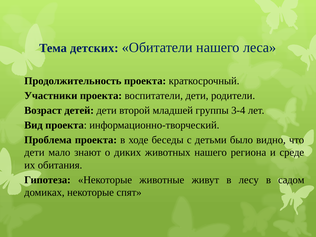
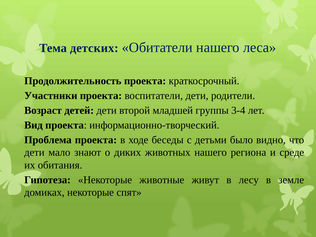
садом: садом -> земле (291, 180)
